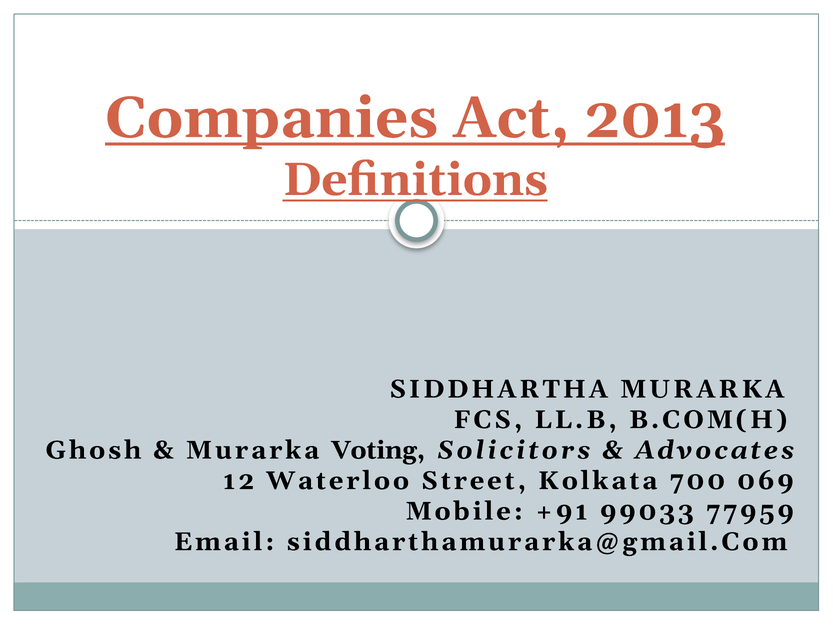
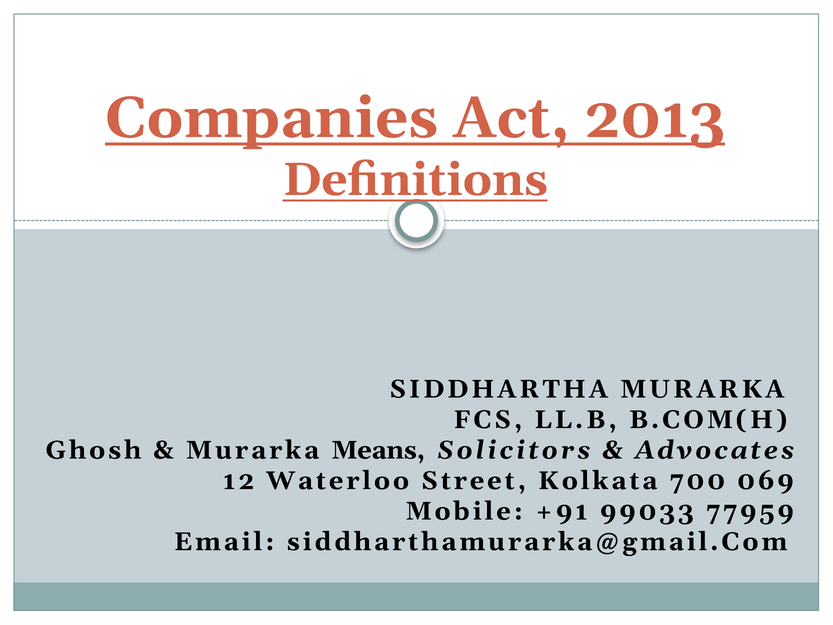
Voting: Voting -> Means (378, 450)
